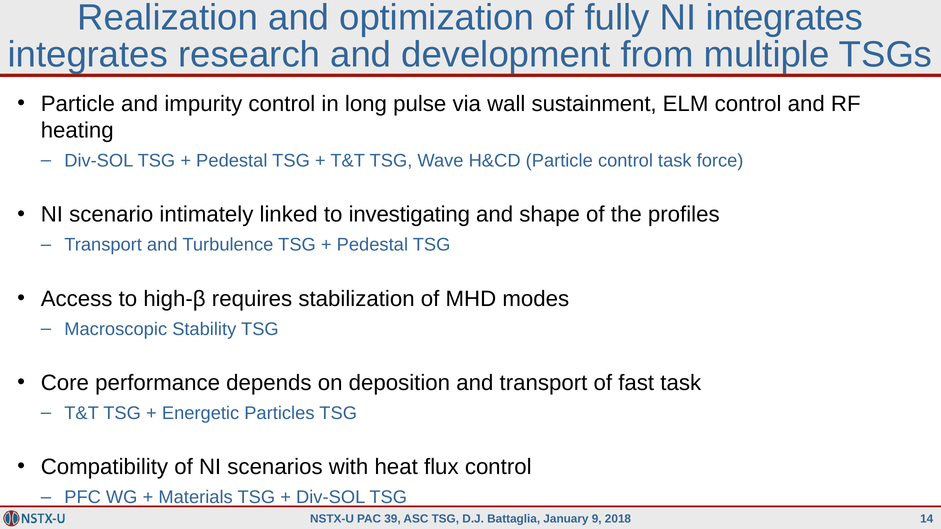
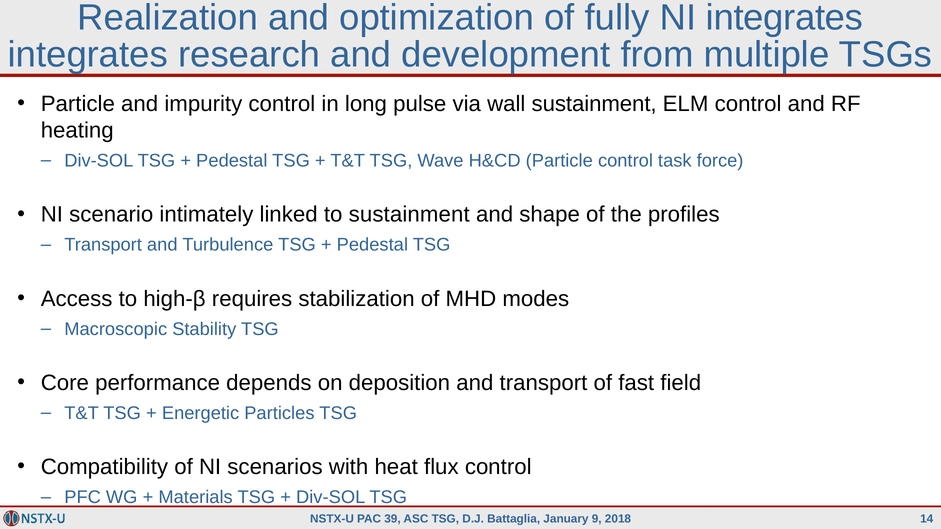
to investigating: investigating -> sustainment (409, 215)
fast task: task -> field (681, 383)
